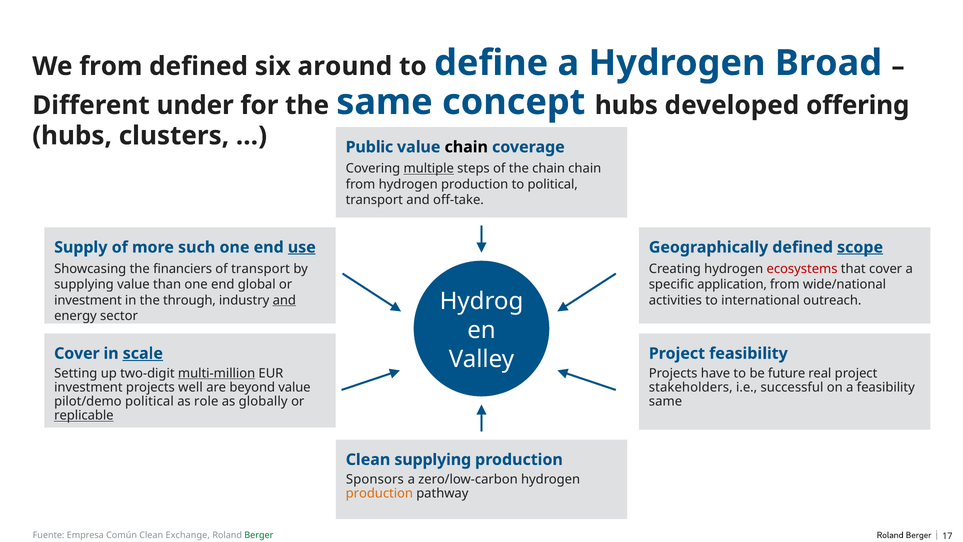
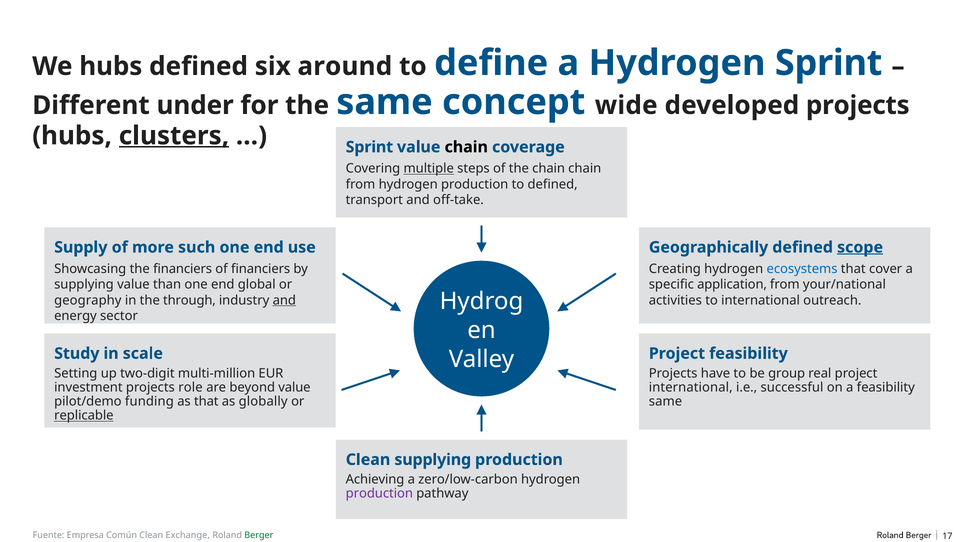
We from: from -> hubs (111, 66)
Hydrogen Broad: Broad -> Sprint (829, 63)
hubs: hubs -> wide (626, 105)
developed offering: offering -> projects (858, 105)
clusters underline: none -> present (174, 136)
Public: Public -> Sprint (369, 147)
to political: political -> defined (553, 184)
use underline: present -> none (302, 247)
of transport: transport -> financiers (261, 269)
ecosystems colour: red -> blue (802, 269)
wide/national: wide/national -> your/national (844, 284)
investment: investment -> geography (88, 300)
Cover: Cover -> Study (77, 353)
scale underline: present -> none (143, 353)
multi-million underline: present -> none (217, 373)
future: future -> group (787, 373)
well: well -> role (190, 387)
stakeholders: stakeholders -> international (691, 387)
pilot/demo political: political -> funding (149, 401)
as role: role -> that (206, 401)
Sponsors: Sponsors -> Achieving (375, 479)
production colour: orange -> purple (379, 493)
